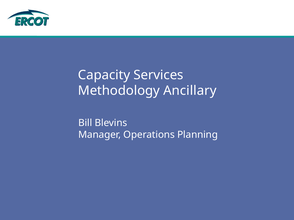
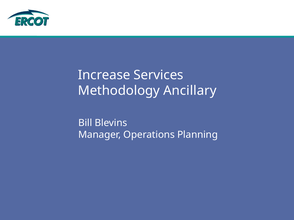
Capacity: Capacity -> Increase (104, 75)
